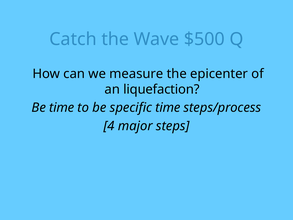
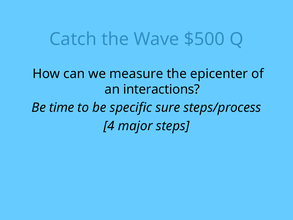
liquefaction: liquefaction -> interactions (161, 89)
specific time: time -> sure (168, 108)
